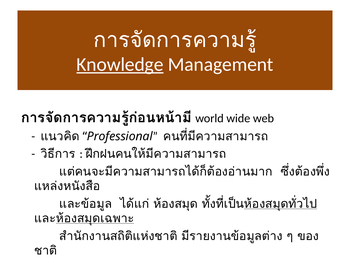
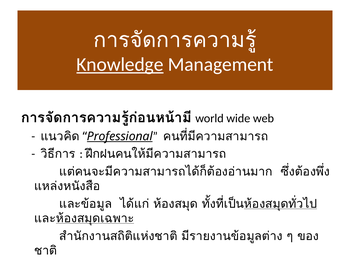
Professional underline: none -> present (120, 137)
